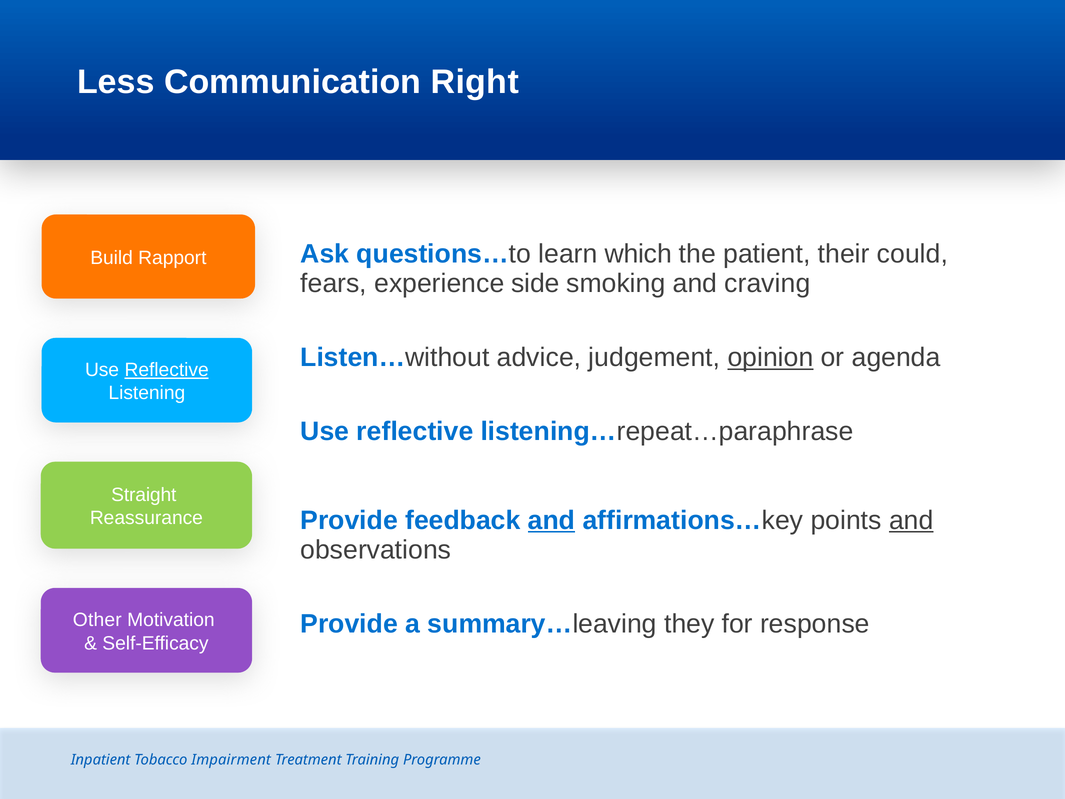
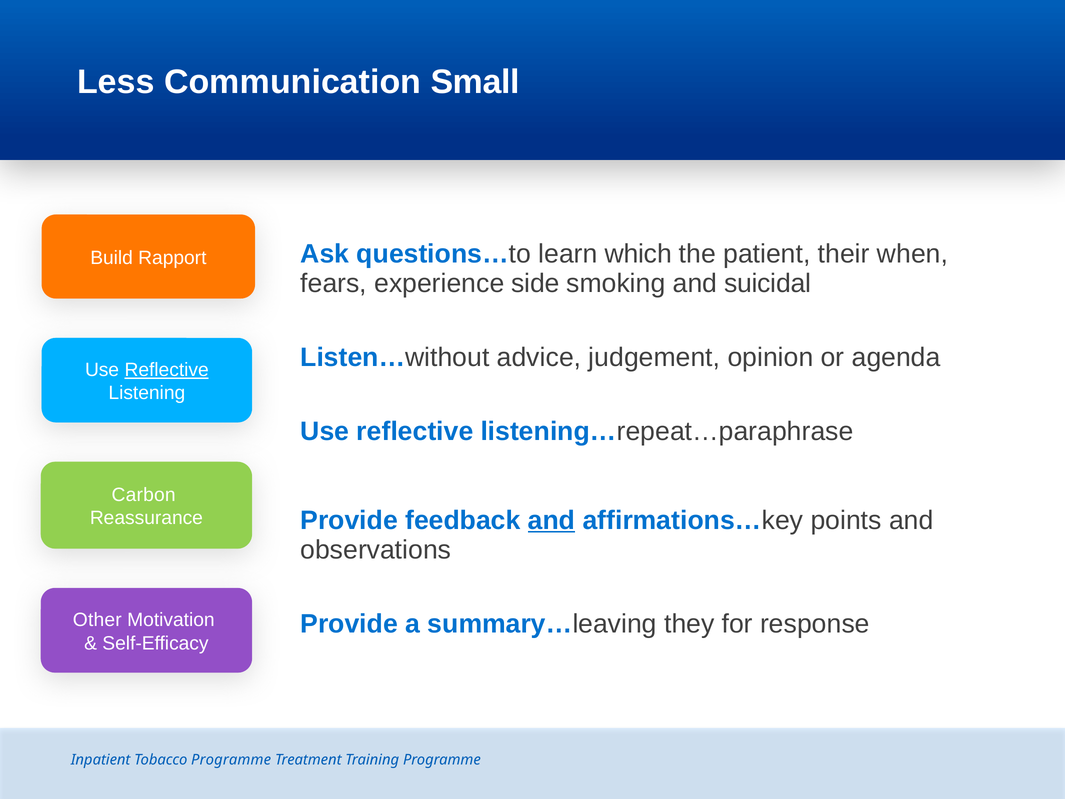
Right: Right -> Small (475, 82)
could: could -> when (912, 254)
craving: craving -> suicidal (768, 284)
opinion underline: present -> none (770, 358)
Straight: Straight -> Carbon (144, 495)
and underline: present -> none (911, 520)
Tobacco Impairment: Impairment -> Programme (231, 760)
